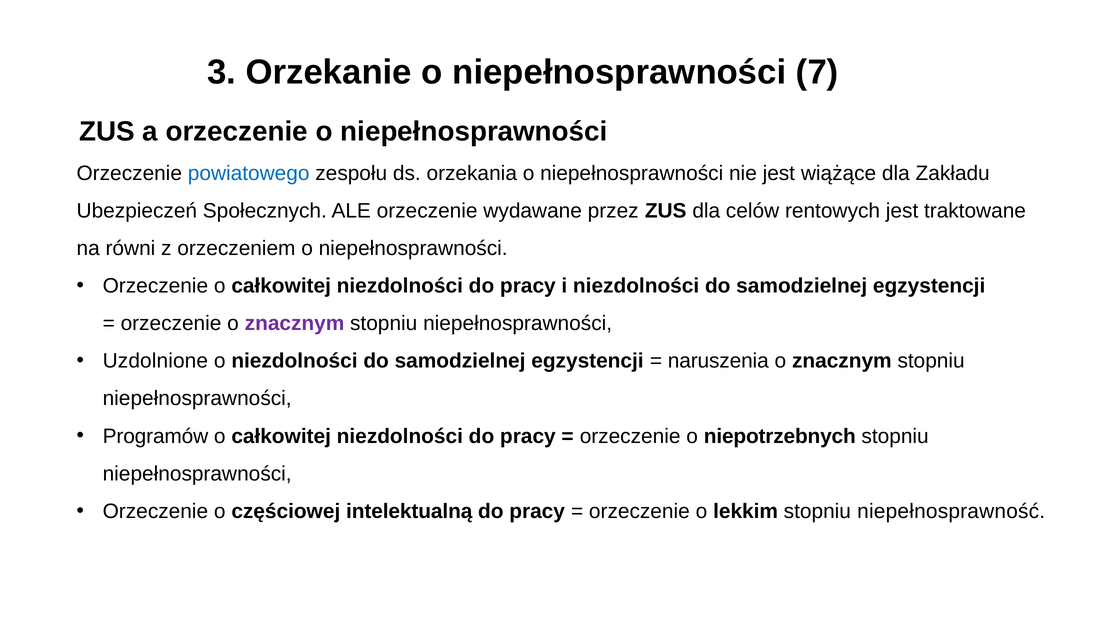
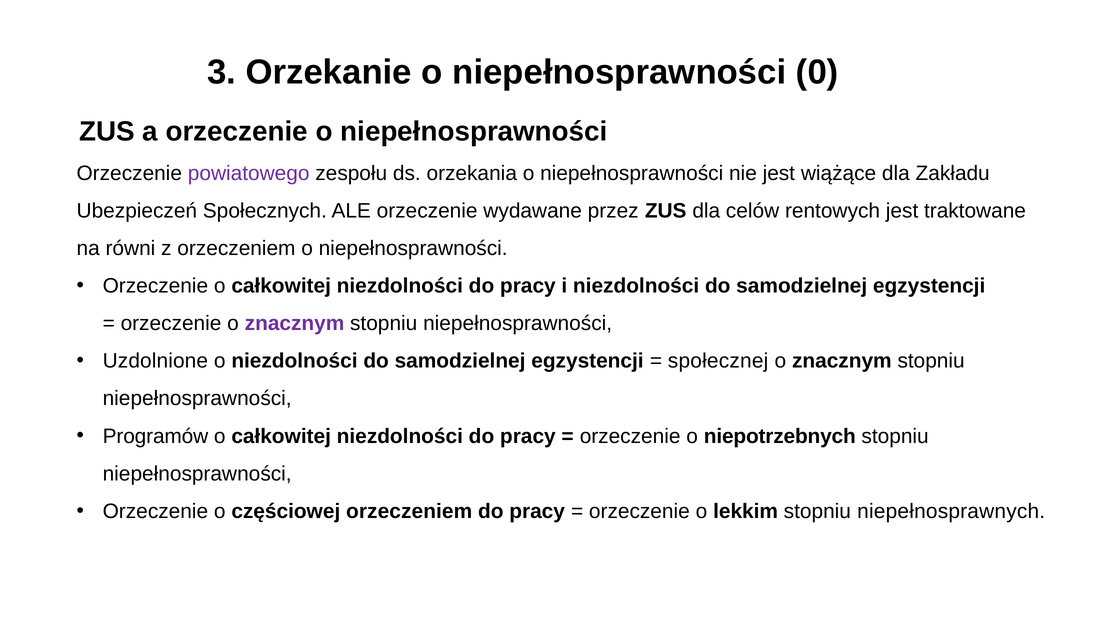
7: 7 -> 0 (817, 73)
powiatowego colour: blue -> purple (249, 173)
naruszenia: naruszenia -> społecznej (718, 361)
częściowej intelektualną: intelektualną -> orzeczeniem (409, 511)
niepełnosprawność: niepełnosprawność -> niepełnosprawnych (951, 511)
